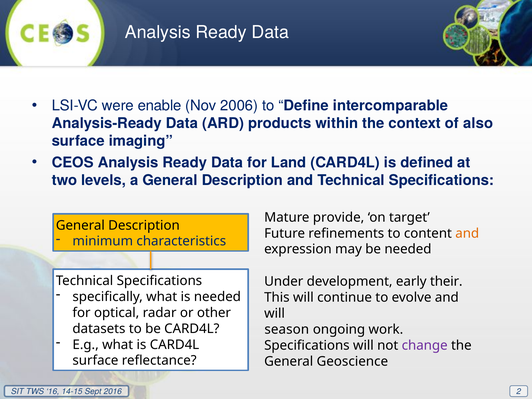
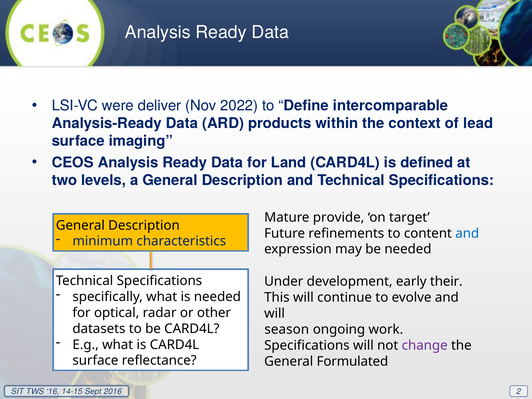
enable: enable -> deliver (160, 106)
2006: 2006 -> 2022 (239, 106)
also: also -> lead (478, 123)
and colour: orange -> blue (467, 233)
Geoscience: Geoscience -> Formulated (352, 361)
